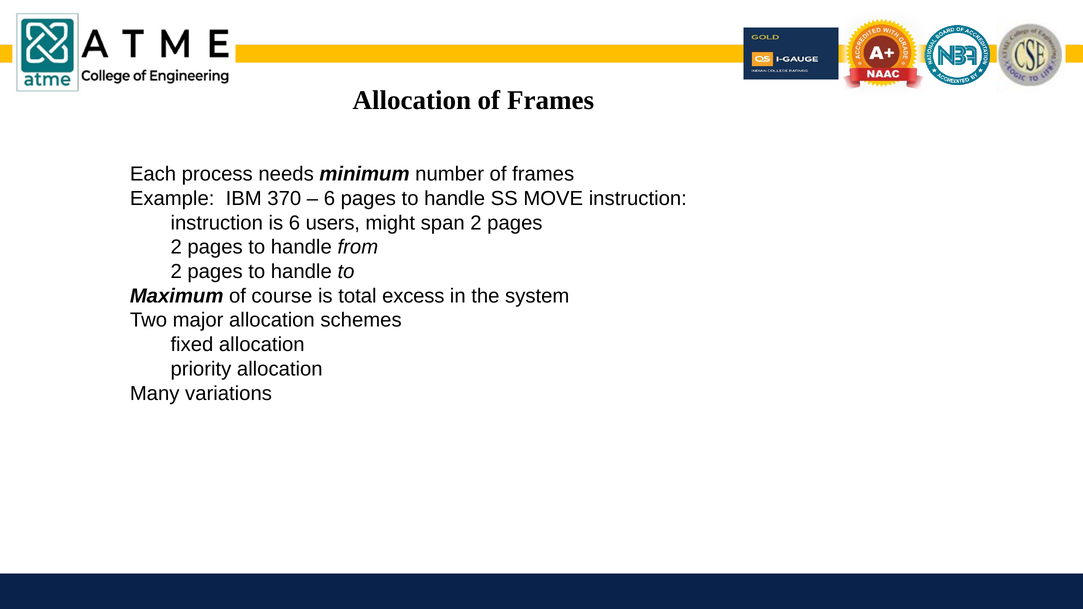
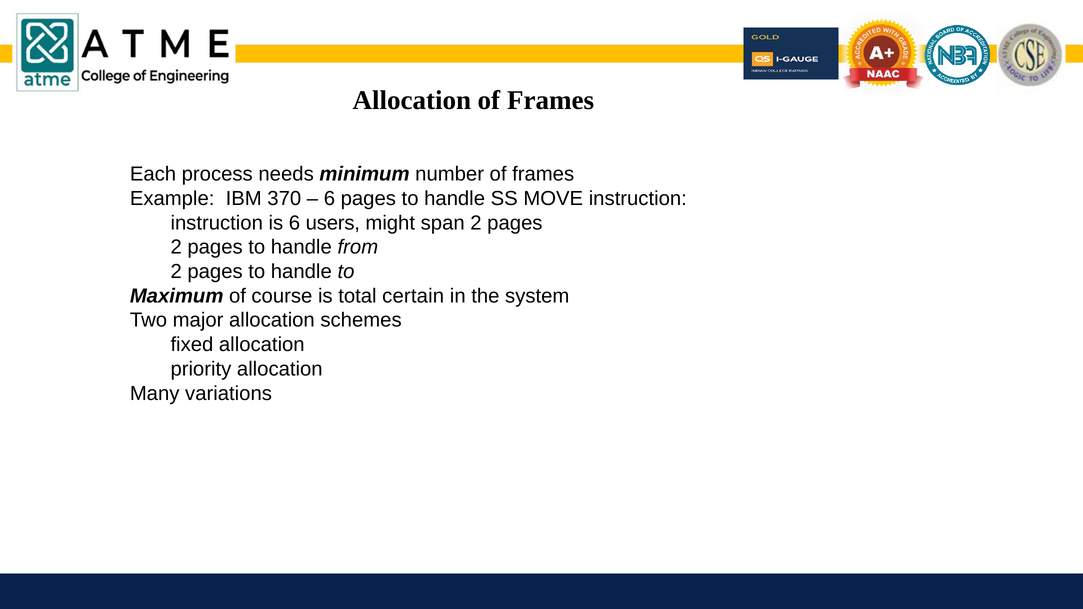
excess: excess -> certain (413, 296)
